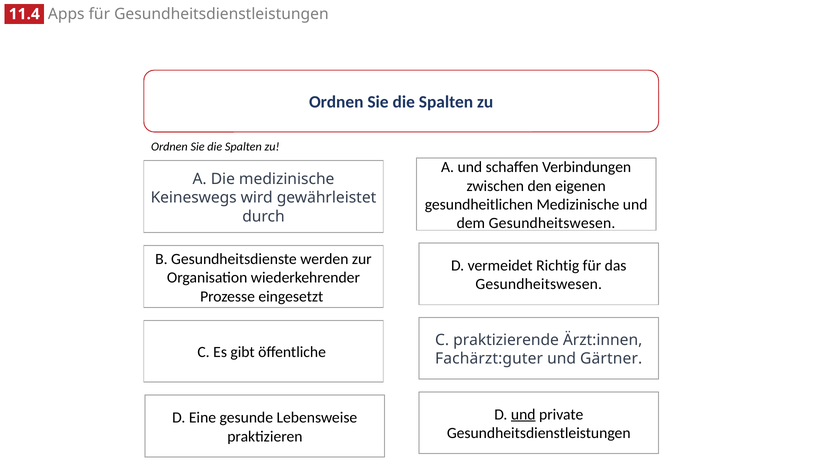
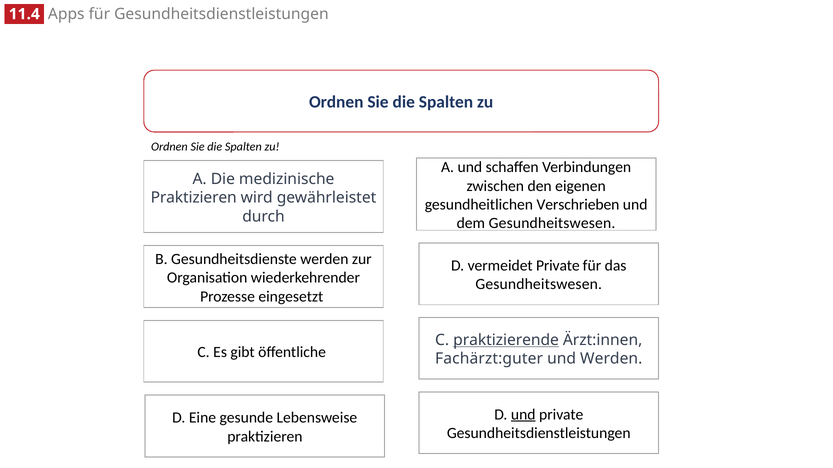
Keineswegs: Keineswegs -> Praktizieren (194, 198)
gesundheitlichen Medizinische: Medizinische -> Verschrieben (578, 205)
vermeidet Richtig: Richtig -> Private (558, 266)
praktizierende underline: none -> present (506, 340)
und Gärtner: Gärtner -> Werden (611, 359)
